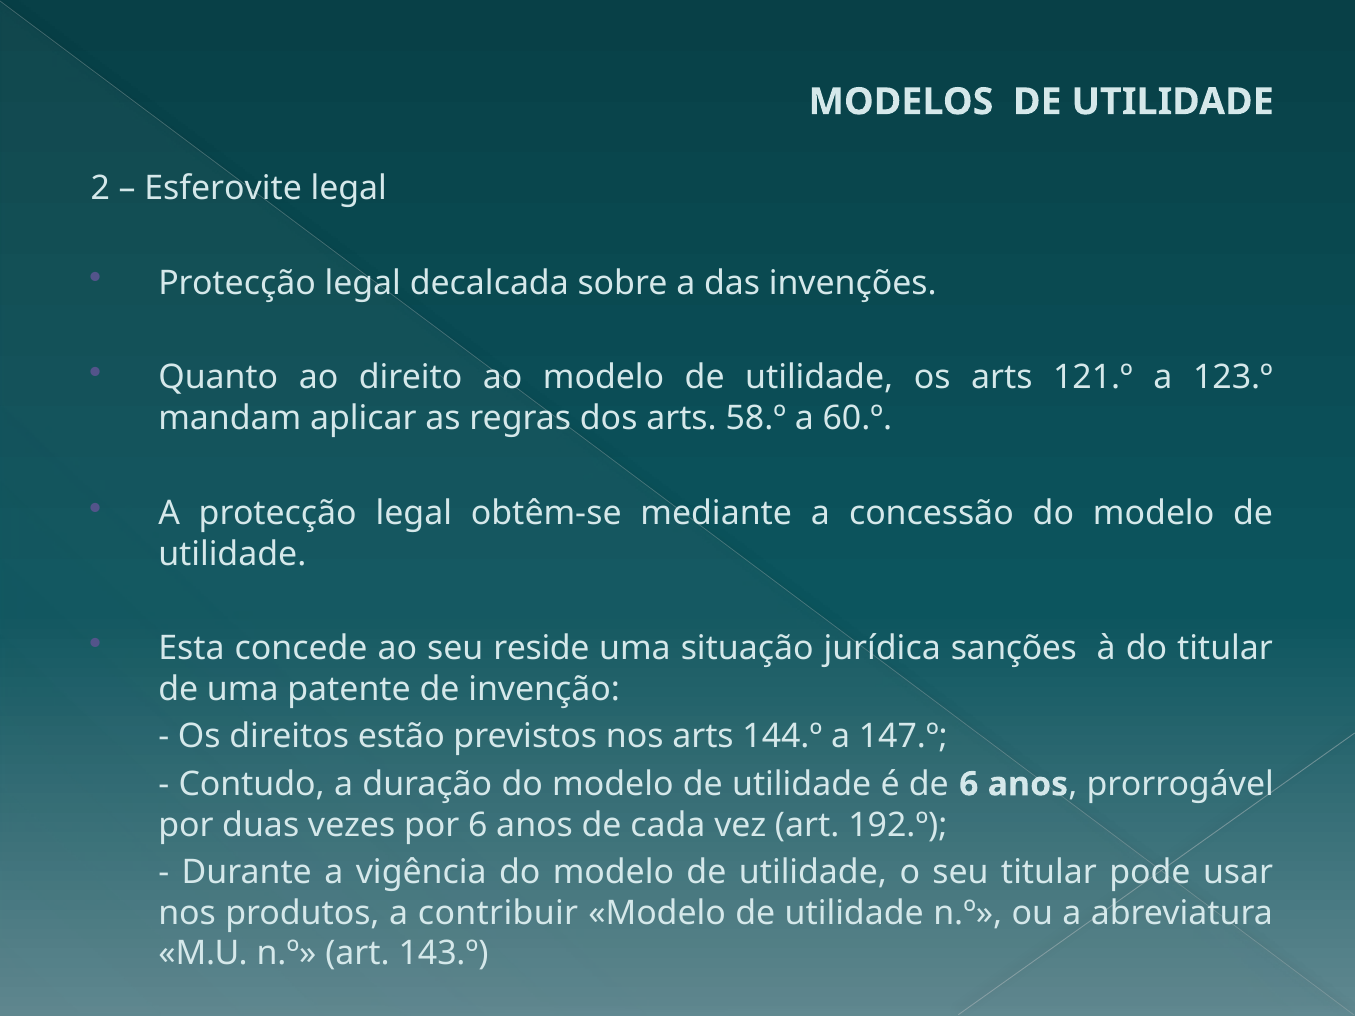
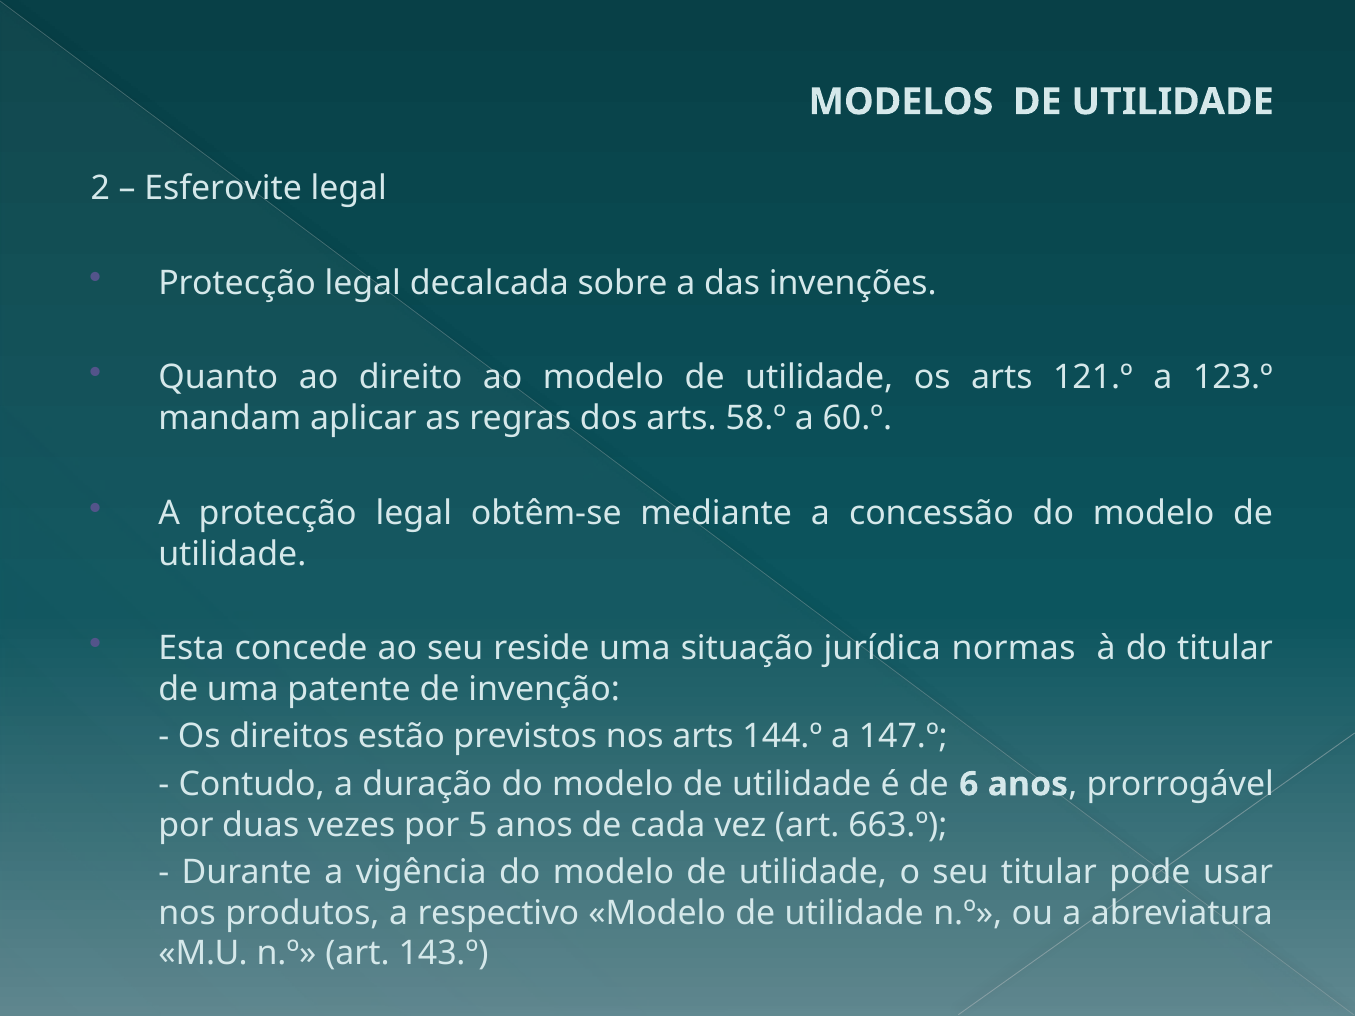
sanções: sanções -> normas (1014, 649)
por 6: 6 -> 5 (478, 825)
192.º: 192.º -> 663.º (898, 825)
contribuir: contribuir -> respectivo (498, 913)
